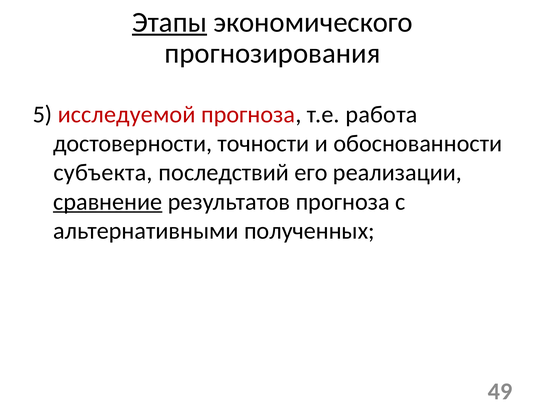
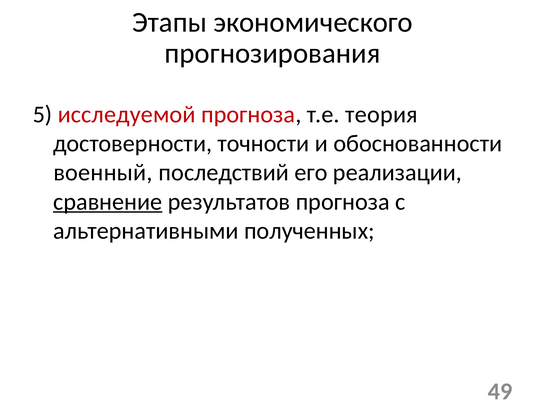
Этапы underline: present -> none (170, 22)
работа: работа -> теория (381, 114)
субъекта: субъекта -> военный (103, 172)
